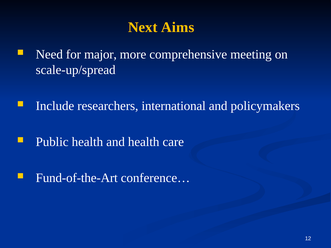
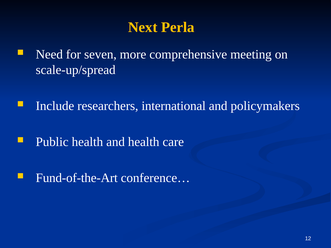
Aims: Aims -> Perla (178, 27)
major: major -> seven (100, 54)
